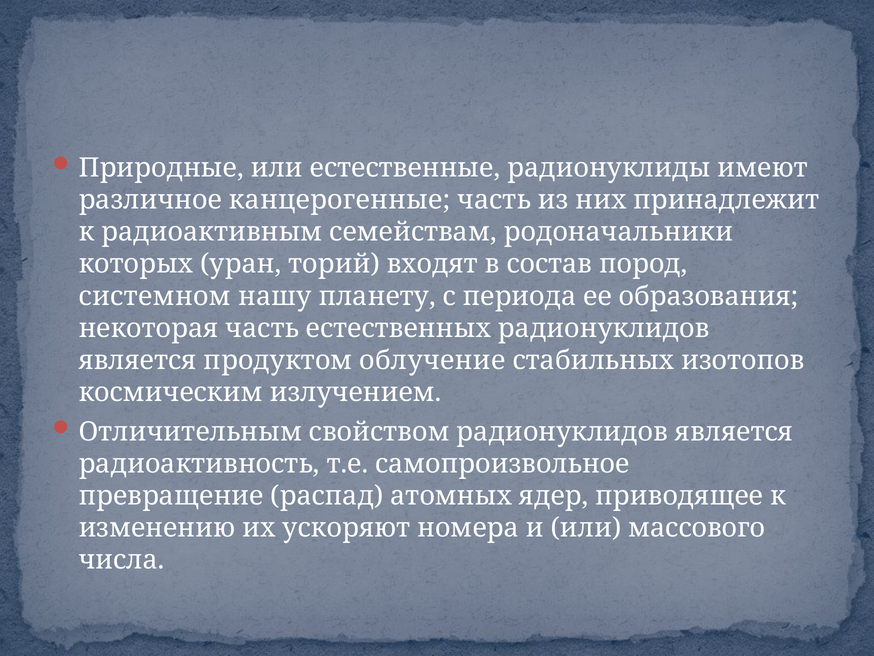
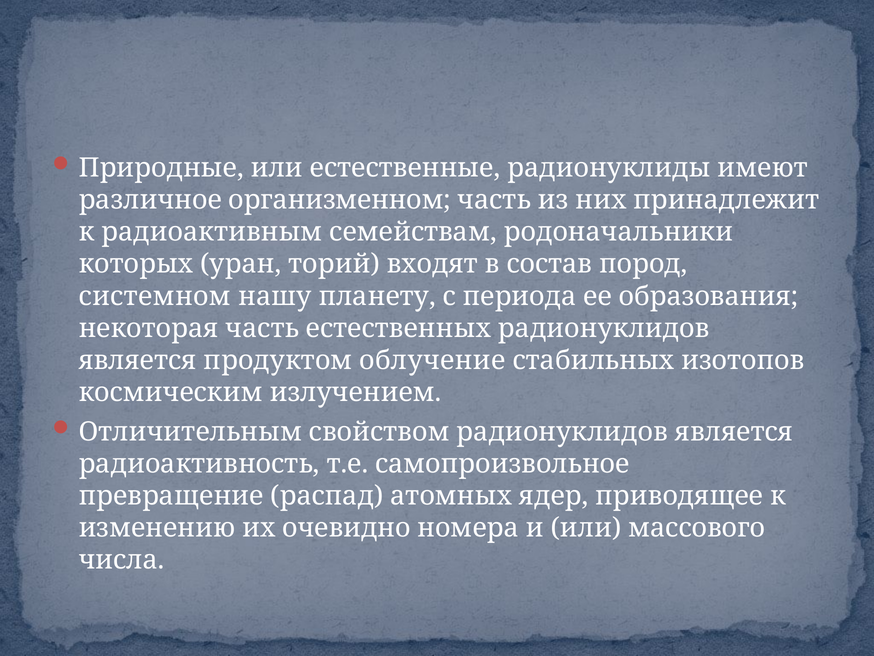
канцерогенные: канцерогенные -> организменном (340, 200)
ускоряют: ускоряют -> очевидно (347, 528)
